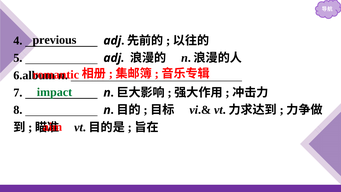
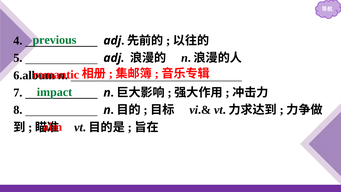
previous colour: black -> green (54, 40)
